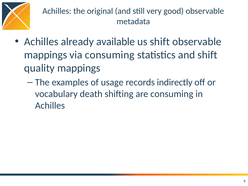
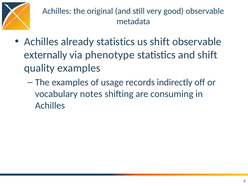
already available: available -> statistics (116, 42)
mappings: mappings -> externally (46, 55)
via consuming: consuming -> phenotype (110, 55)
quality mappings: mappings -> examples (79, 68)
death: death -> notes (91, 94)
